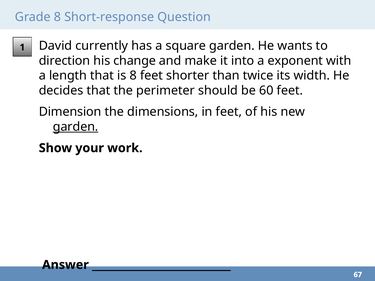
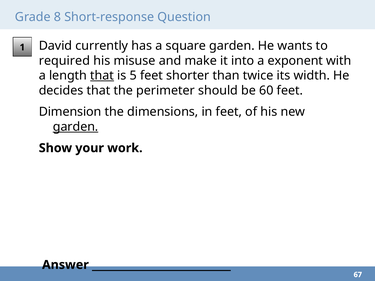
direction: direction -> required (64, 61)
change: change -> misuse (135, 61)
that underline: none -> present (102, 76)
is 8: 8 -> 5 (133, 76)
